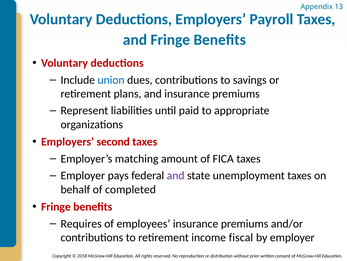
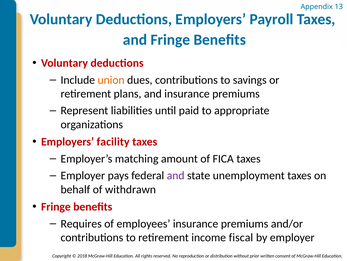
union colour: blue -> orange (111, 80)
second: second -> facility (113, 141)
completed: completed -> withdrawn (130, 189)
